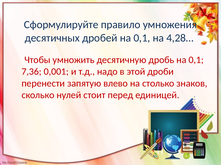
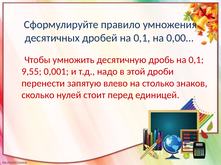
4,28…: 4,28… -> 0,00… (180, 38)
7,36: 7,36 -> 9,55 (32, 72)
